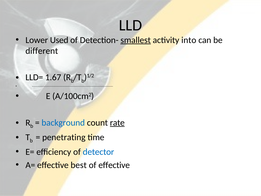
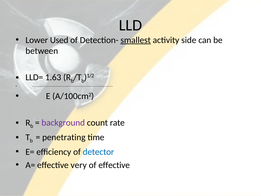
into: into -> side (189, 40)
different: different -> between (42, 51)
1.67: 1.67 -> 1.63 (53, 77)
background colour: blue -> purple (63, 122)
rate underline: present -> none (117, 122)
best: best -> very (79, 165)
